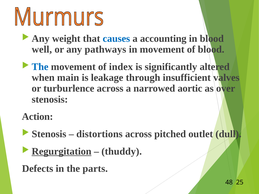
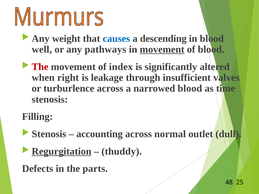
accounting: accounting -> descending (163, 39)
movement underline: none -> present (162, 49)
The colour: blue -> red (40, 67)
main: main -> right (68, 78)
narrowed aortic: aortic -> blood (190, 89)
over: over -> time (226, 89)
Action: Action -> Filling (37, 117)
distortions: distortions -> accounting (100, 134)
pitched: pitched -> normal (170, 134)
